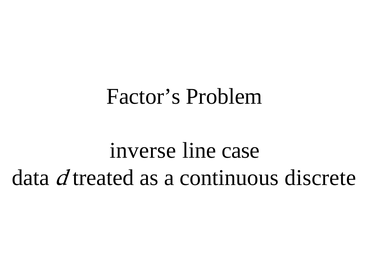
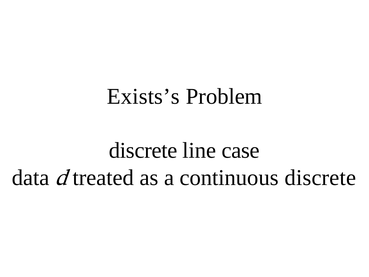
Factor’s: Factor’s -> Exists’s (143, 96)
inverse: inverse -> discrete (143, 150)
